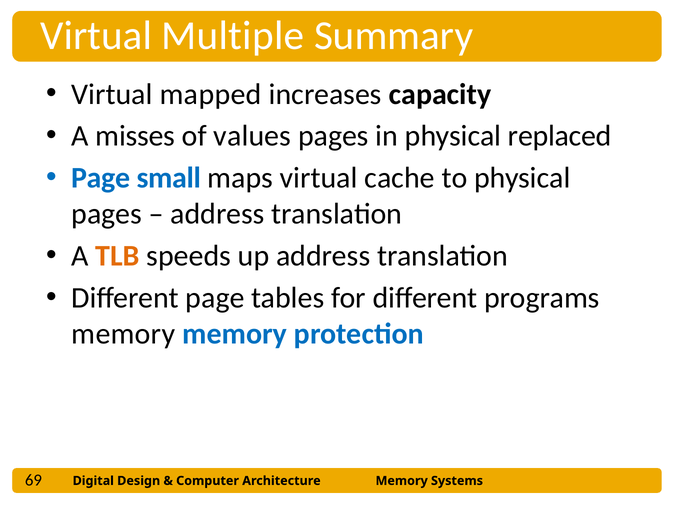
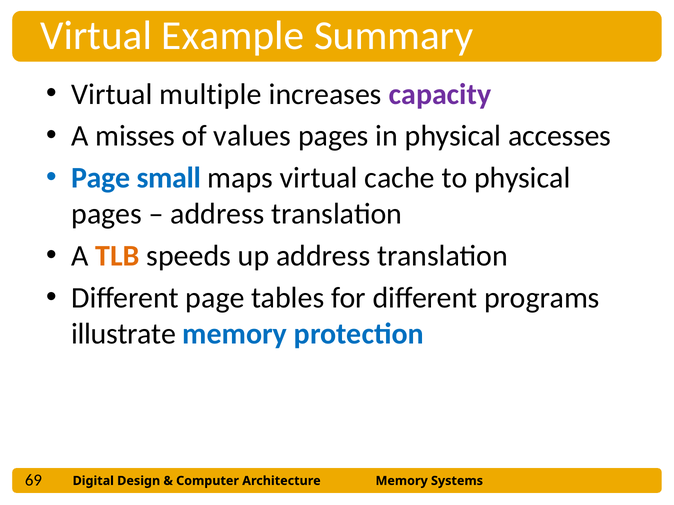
Multiple: Multiple -> Example (233, 36)
mapped: mapped -> multiple (211, 94)
capacity colour: black -> purple (440, 94)
replaced: replaced -> accesses (560, 136)
memory: memory -> illustrate (124, 334)
